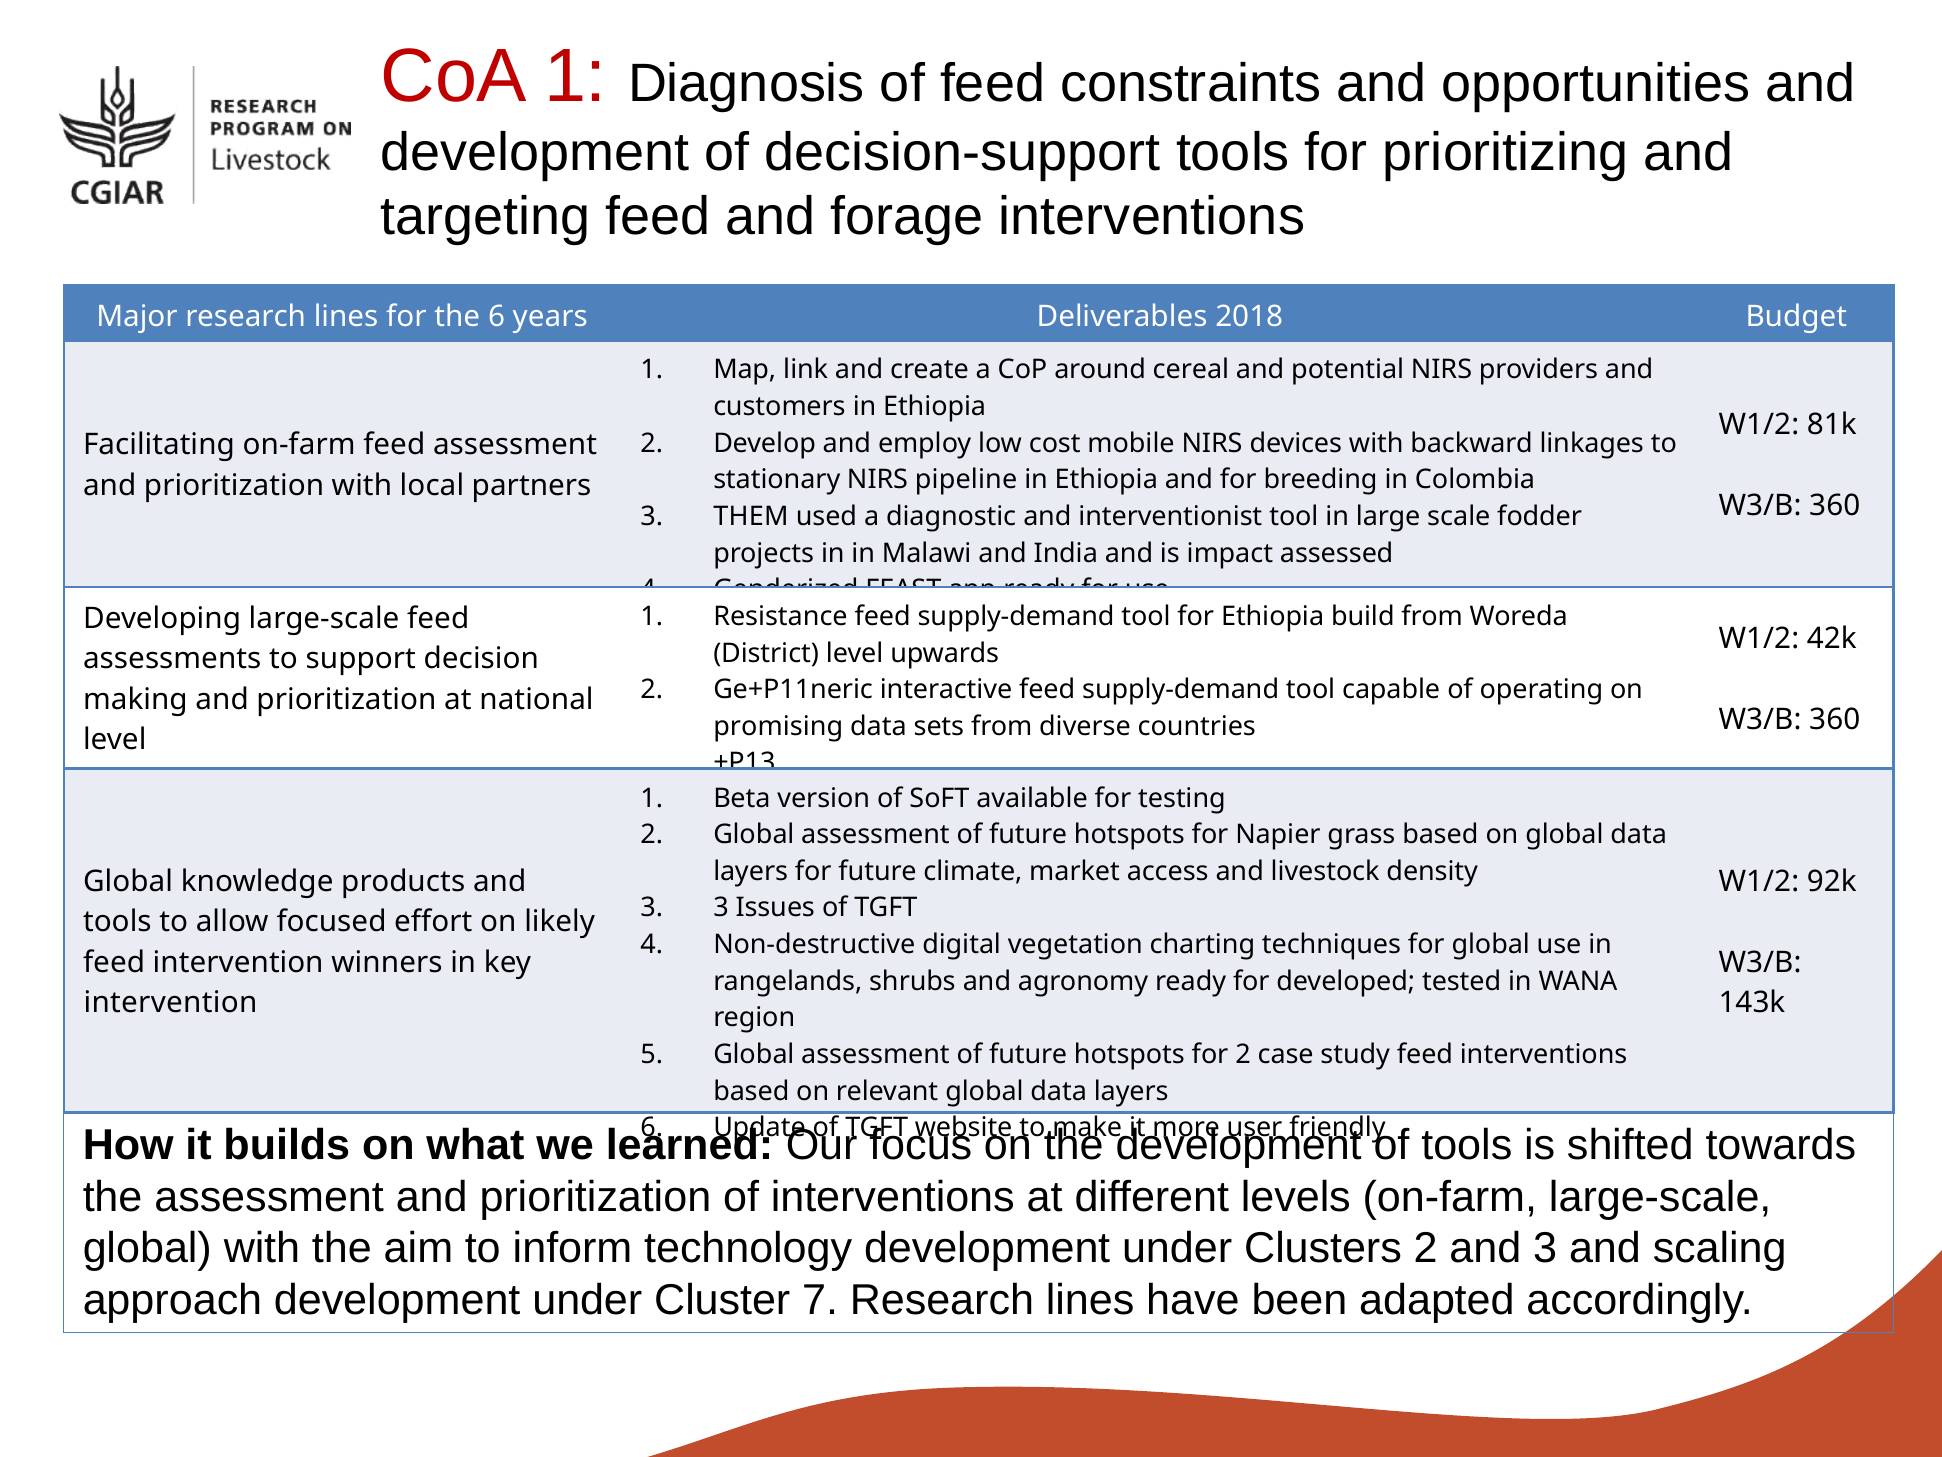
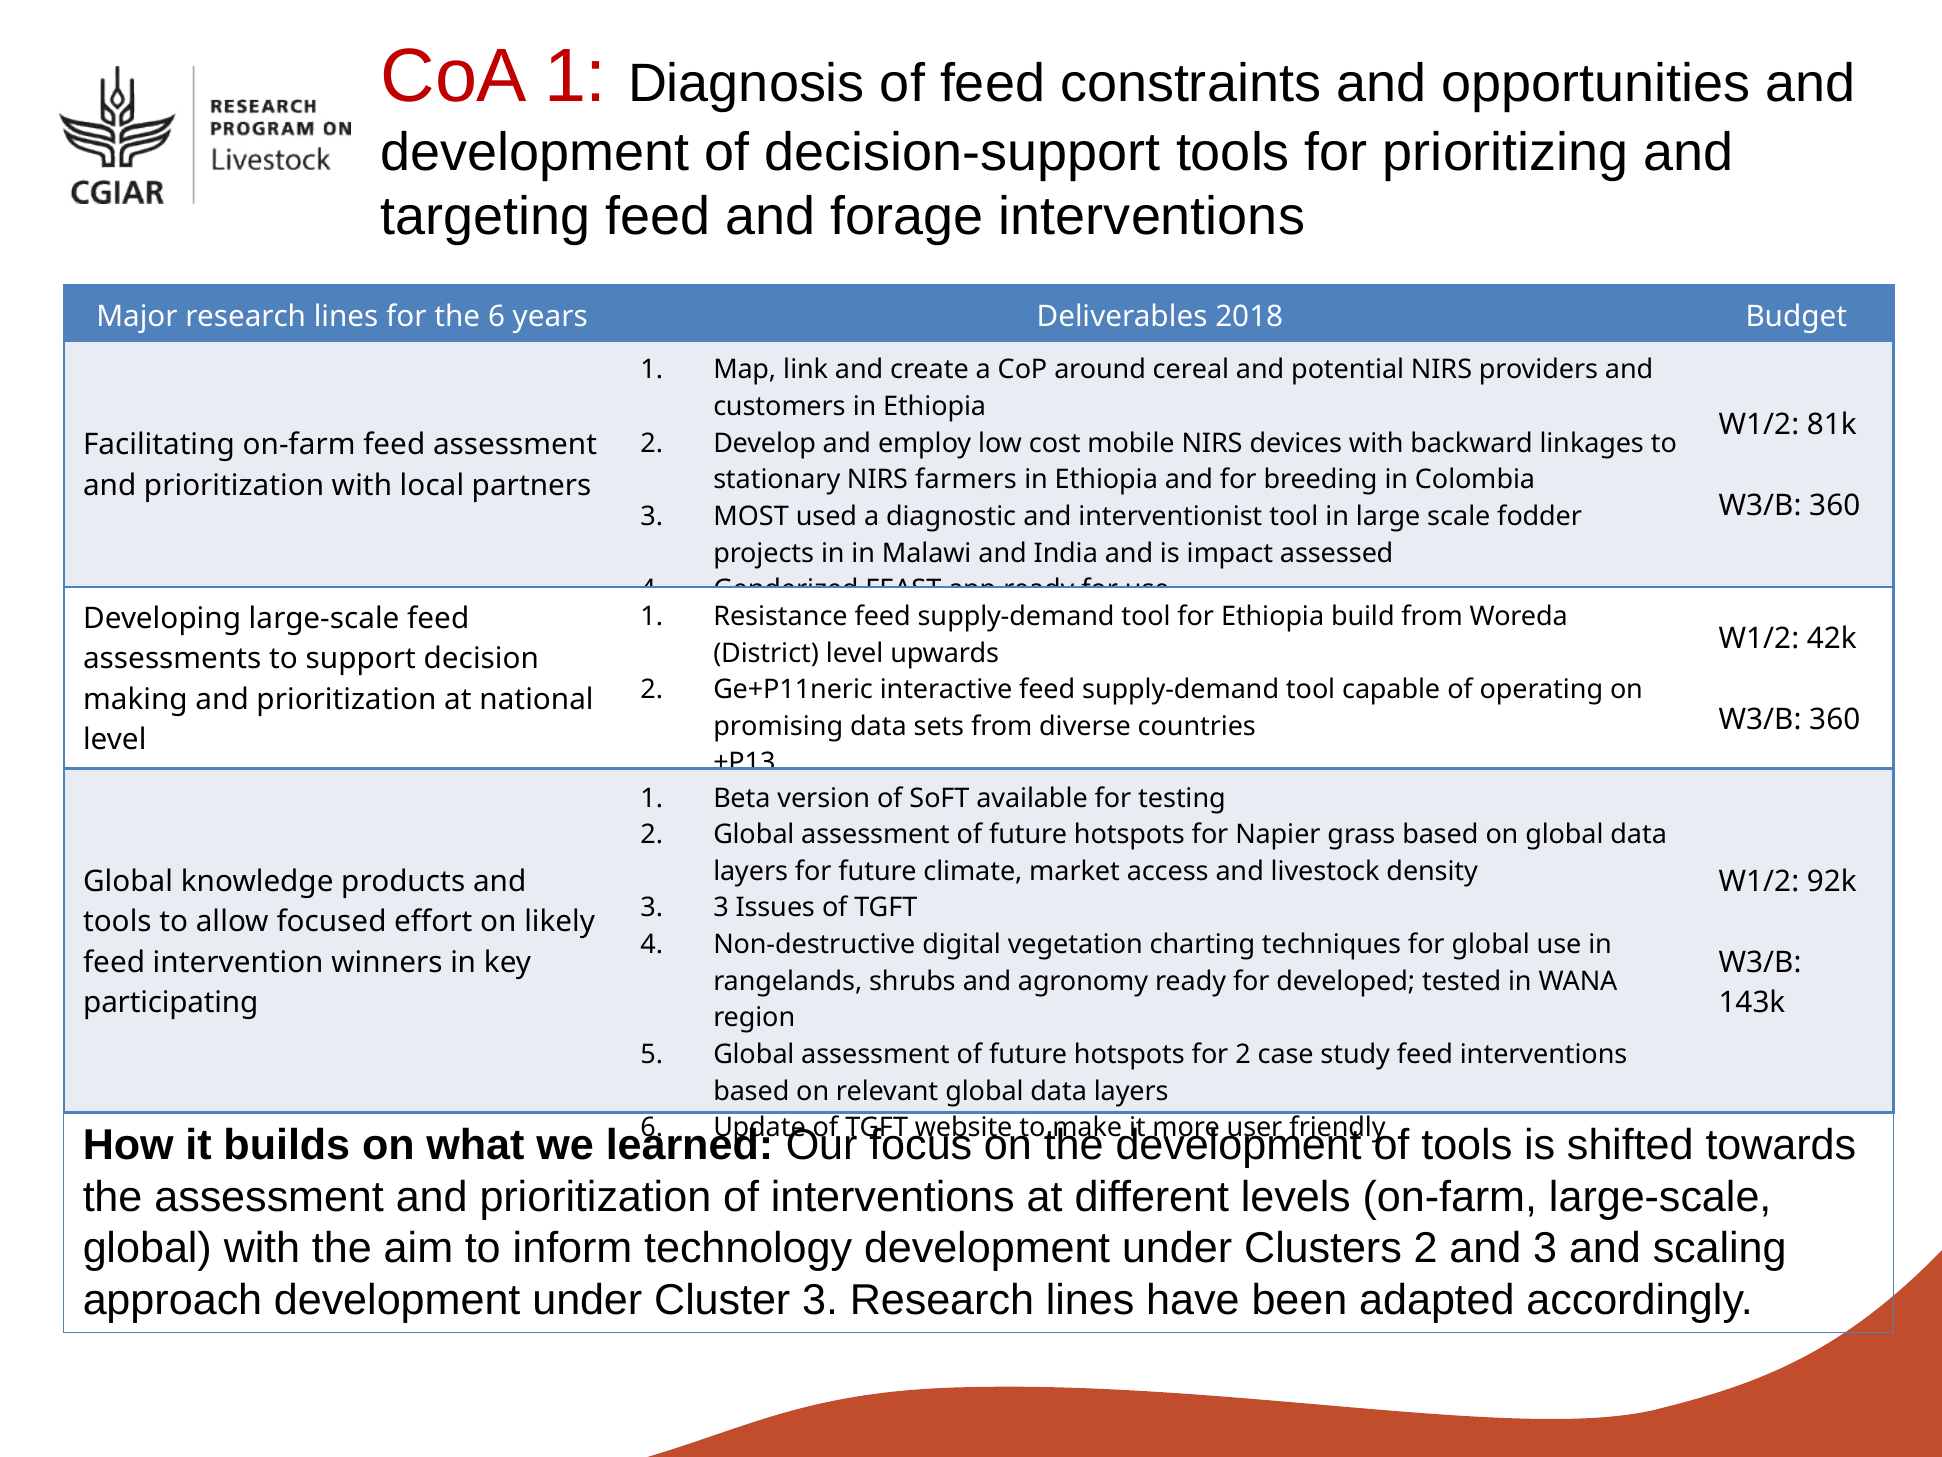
pipeline: pipeline -> farmers (966, 480)
THEM: THEM -> MOST (751, 516)
intervention: intervention -> participating (171, 1002)
Cluster 7: 7 -> 3 (820, 1300)
